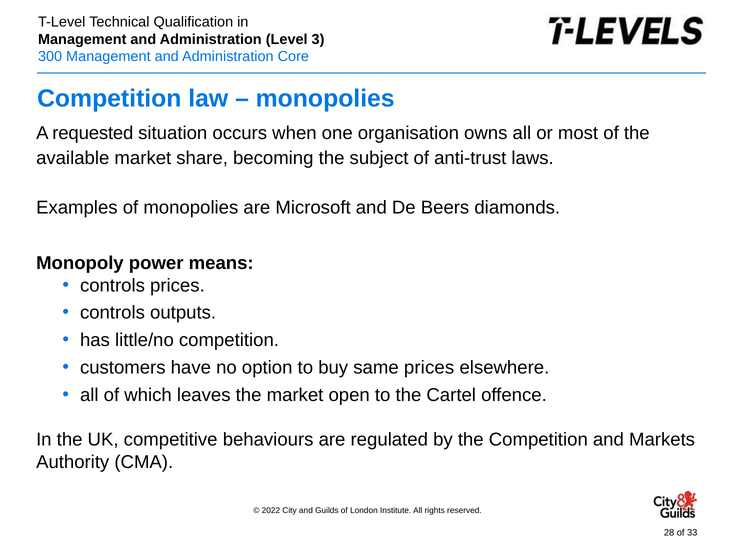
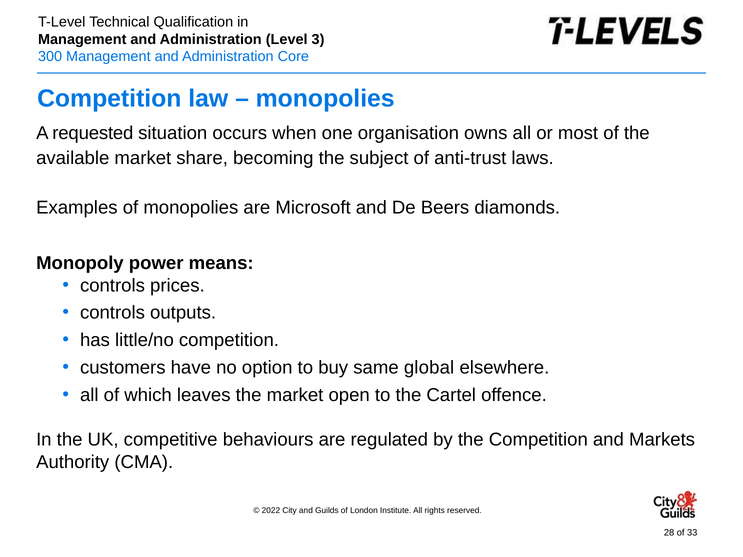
same prices: prices -> global (429, 368)
